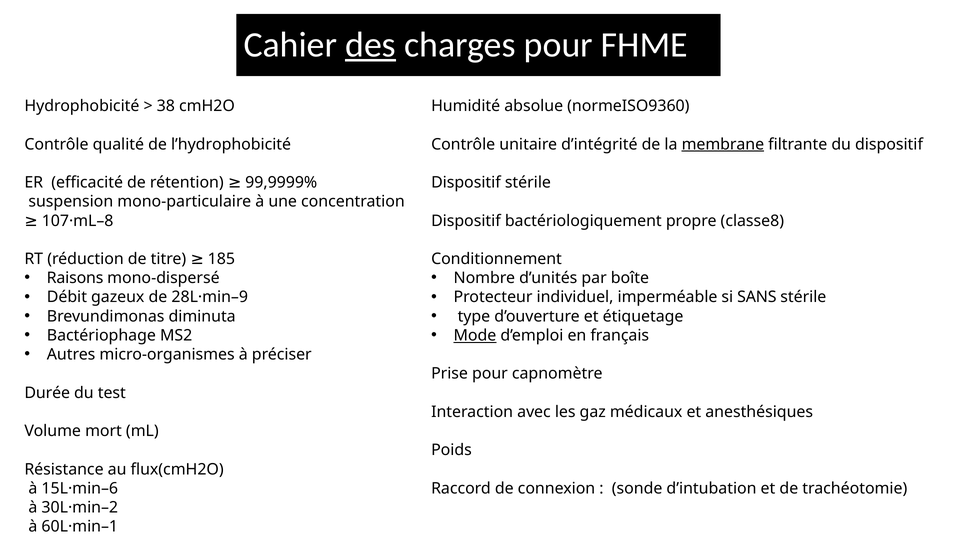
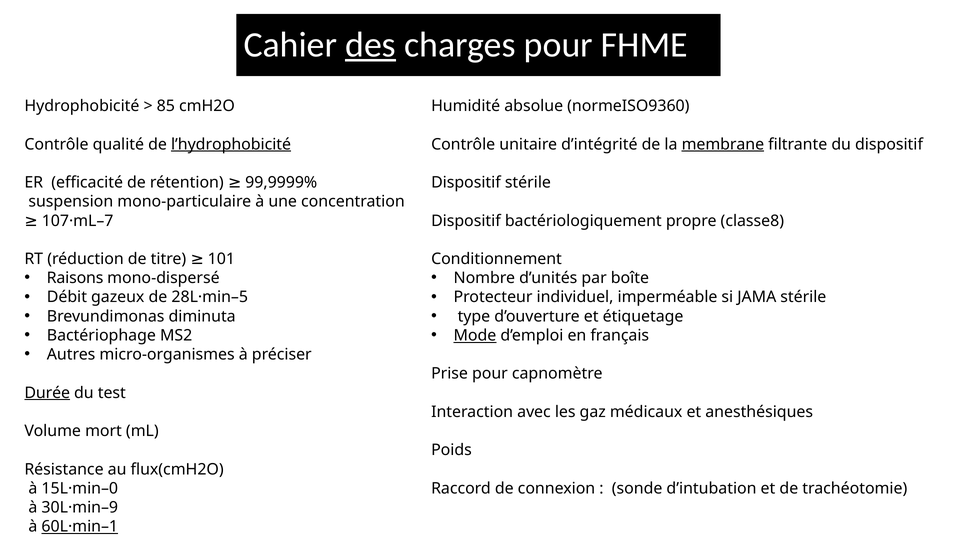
38: 38 -> 85 (166, 106)
l’hydrophobicité underline: none -> present (231, 144)
107·mL–8: 107·mL–8 -> 107·mL–7 (78, 221)
185: 185 -> 101 (221, 259)
28L·min–9: 28L·min–9 -> 28L·min–5 (210, 297)
SANS: SANS -> JAMA (757, 297)
Durée underline: none -> present (47, 393)
15L·min–6: 15L·min–6 -> 15L·min–0 (80, 489)
30L·min–2: 30L·min–2 -> 30L·min–9 (80, 508)
60L·min–1 underline: none -> present (80, 527)
